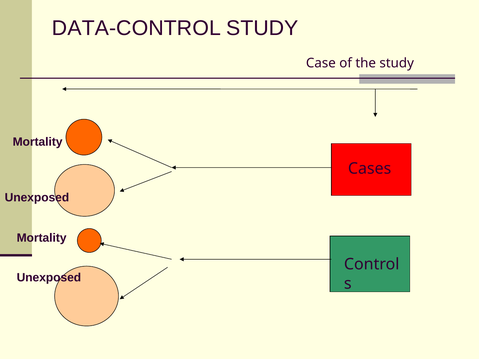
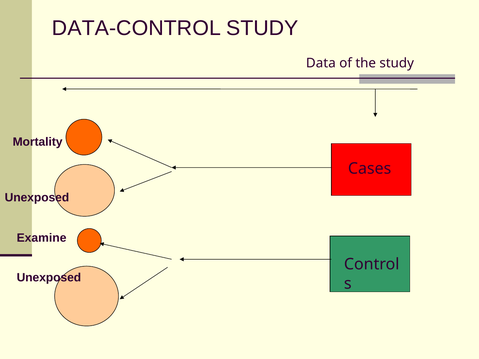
Case: Case -> Data (321, 63)
Mortality: Mortality -> Examine (42, 238)
